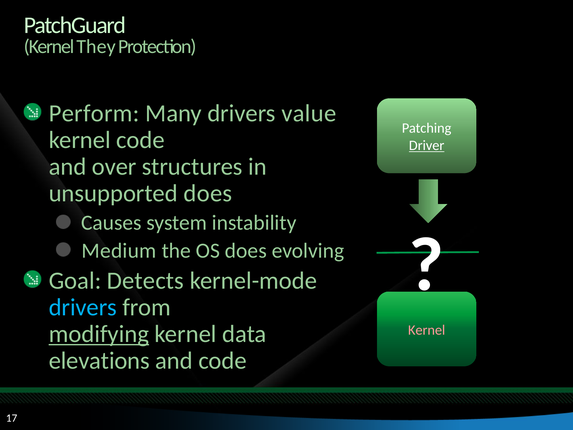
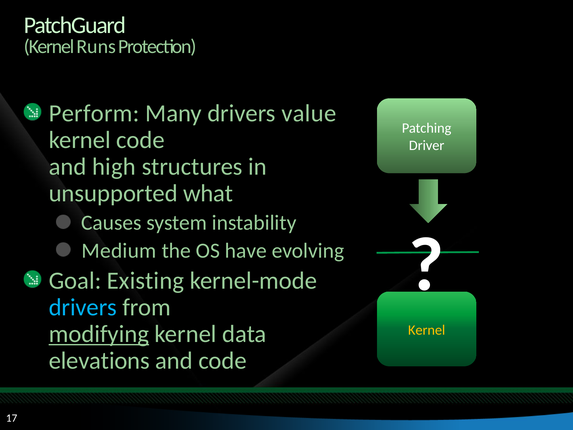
They: They -> Runs (96, 47)
Driver underline: present -> none (427, 145)
over: over -> high (114, 167)
unsupported does: does -> what (208, 193)
OS does: does -> have (246, 250)
Detects: Detects -> Existing (145, 280)
Kernel colour: pink -> yellow (427, 330)
